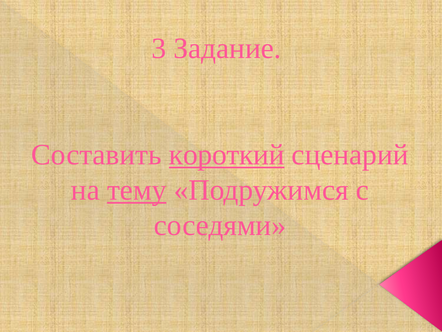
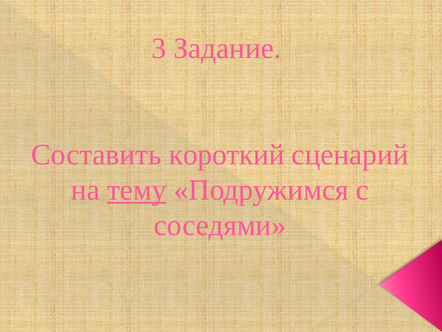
короткий underline: present -> none (227, 155)
